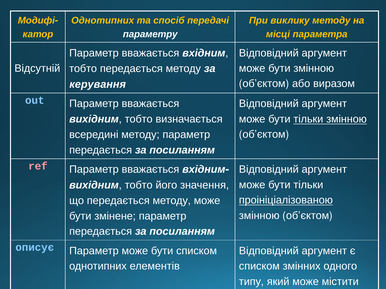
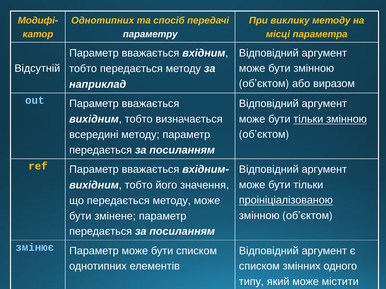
керування: керування -> наприклад (98, 84)
ref colour: pink -> yellow (38, 166)
описує: описує -> змінює (35, 248)
